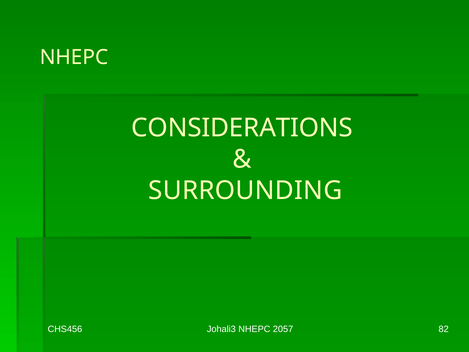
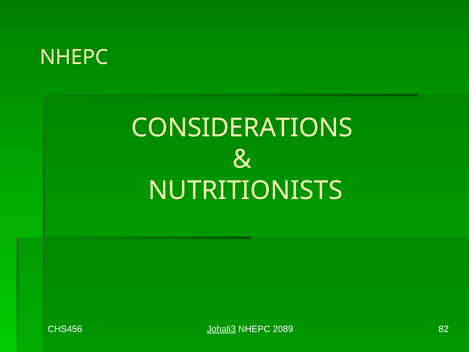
SURROUNDING: SURROUNDING -> NUTRITIONISTS (245, 190)
Johali3 underline: none -> present (221, 329)
2057: 2057 -> 2089 (283, 329)
